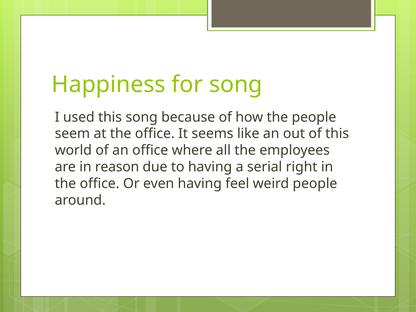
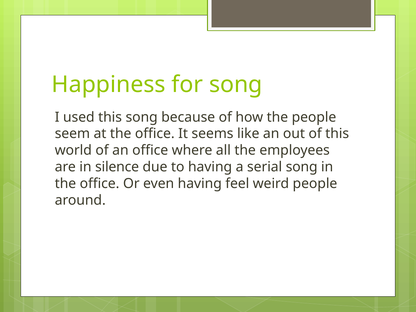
reason: reason -> silence (117, 167)
serial right: right -> song (302, 167)
